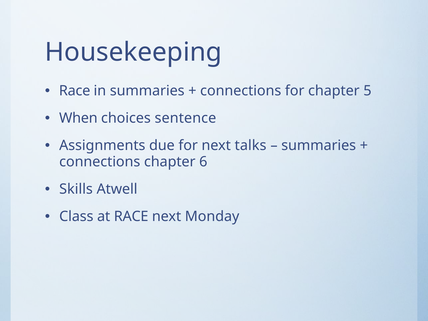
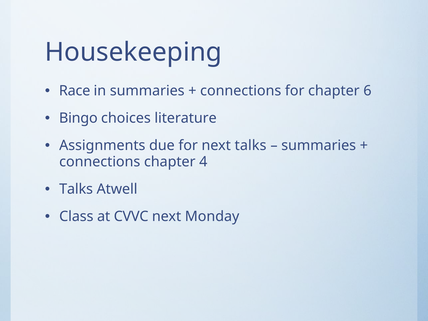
5: 5 -> 6 (367, 91)
When: When -> Bingo (78, 118)
sentence: sentence -> literature (186, 118)
6: 6 -> 4 (203, 162)
Skills: Skills -> Talks (76, 189)
at RACE: RACE -> CVVC (131, 216)
